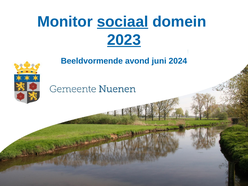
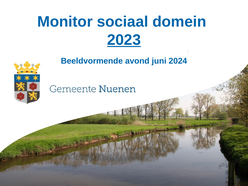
sociaal underline: present -> none (123, 22)
